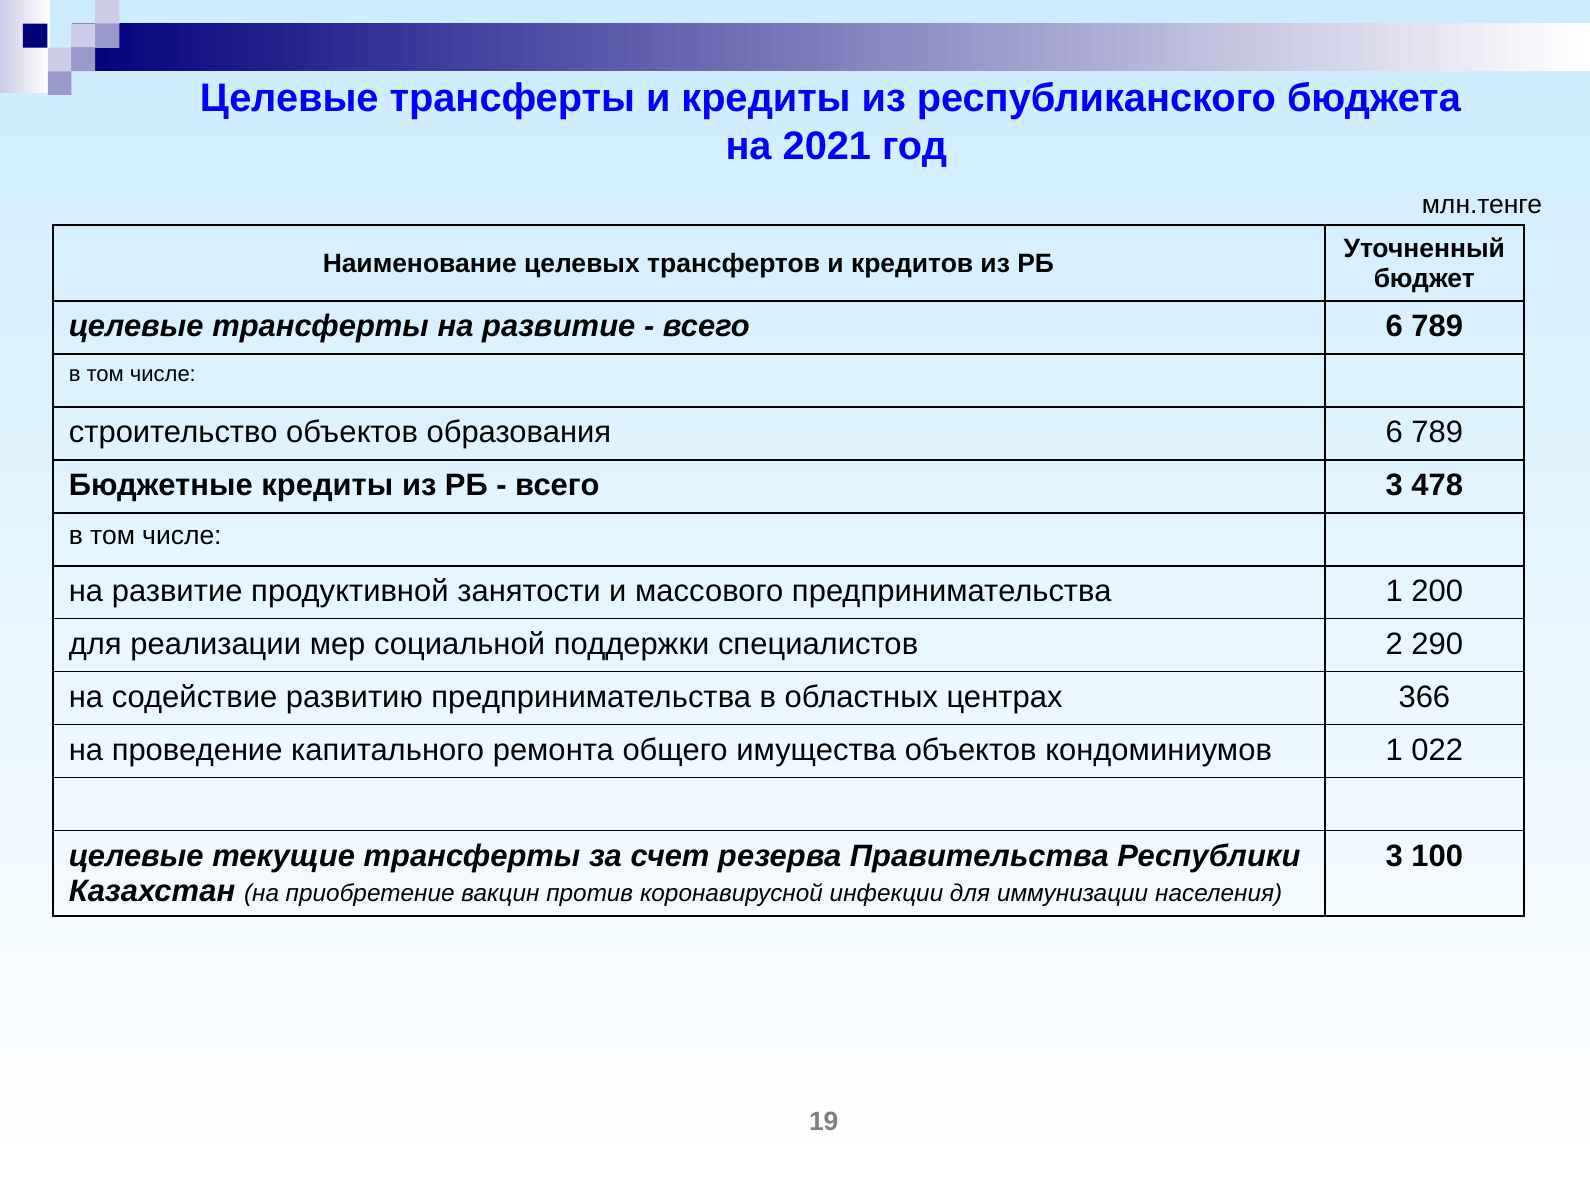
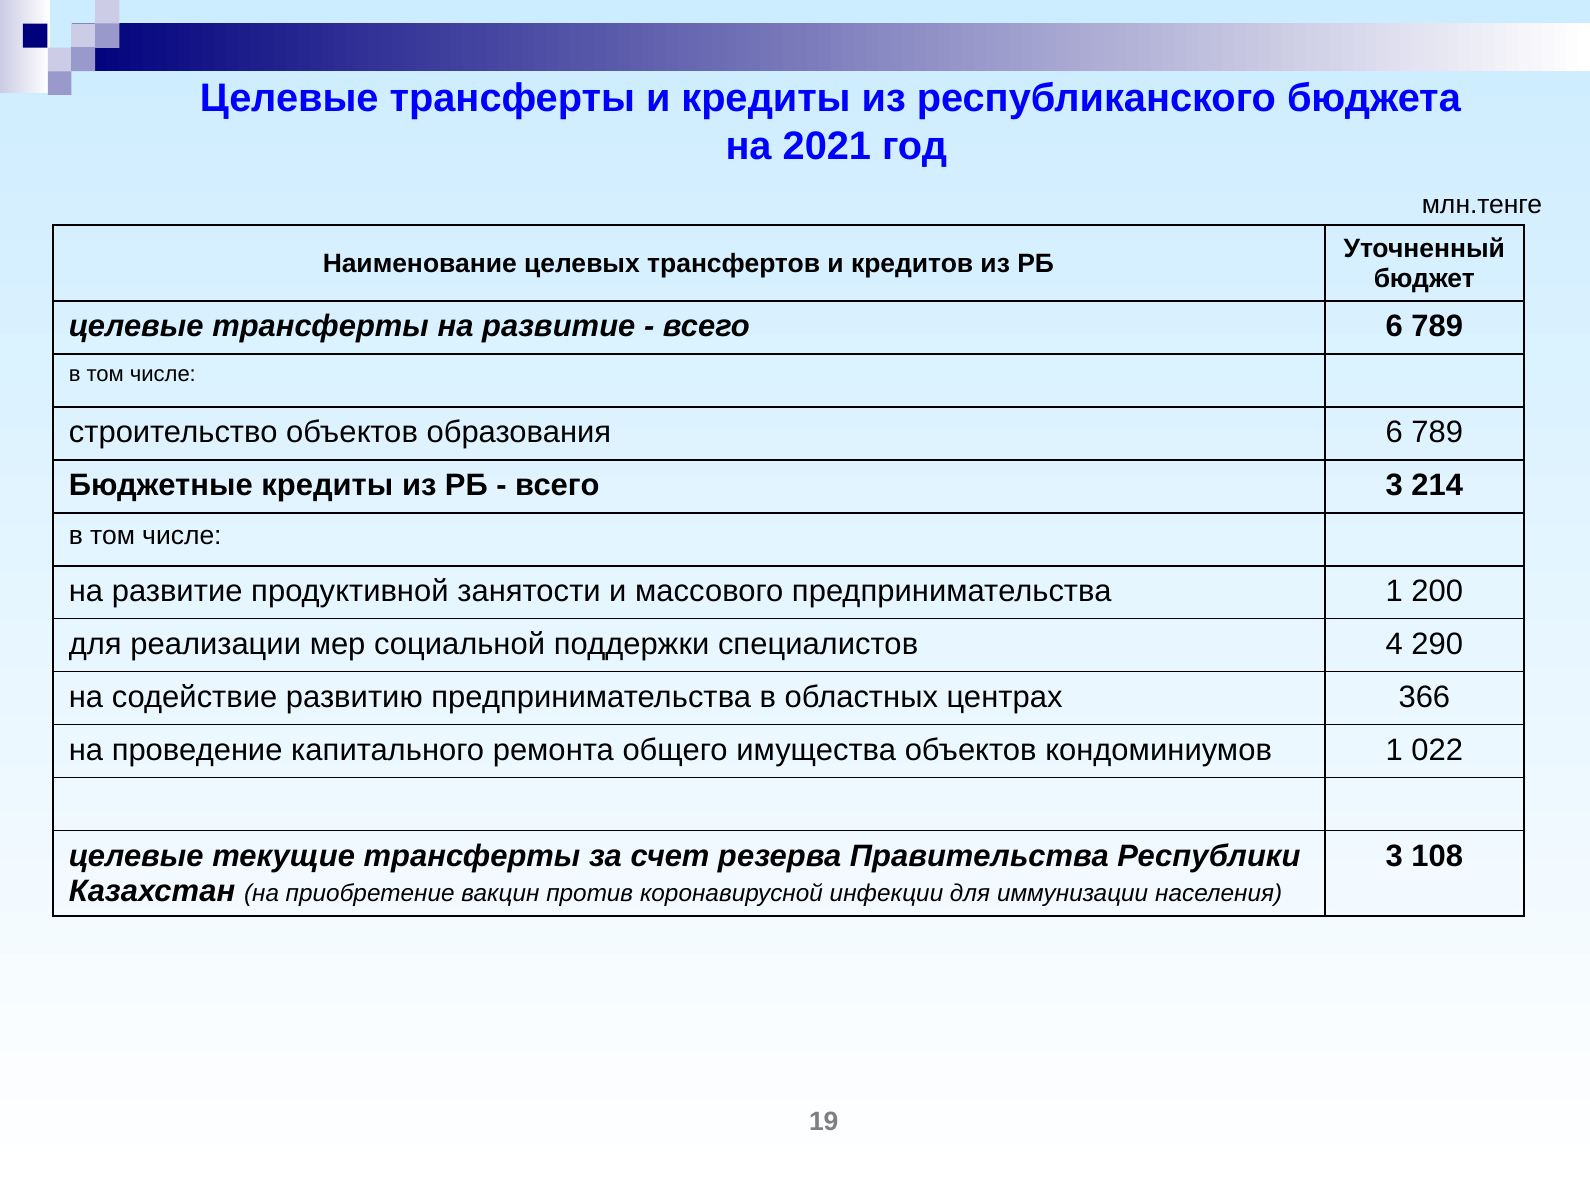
478: 478 -> 214 (1437, 485)
2: 2 -> 4 (1394, 644)
100: 100 -> 108 (1437, 856)
